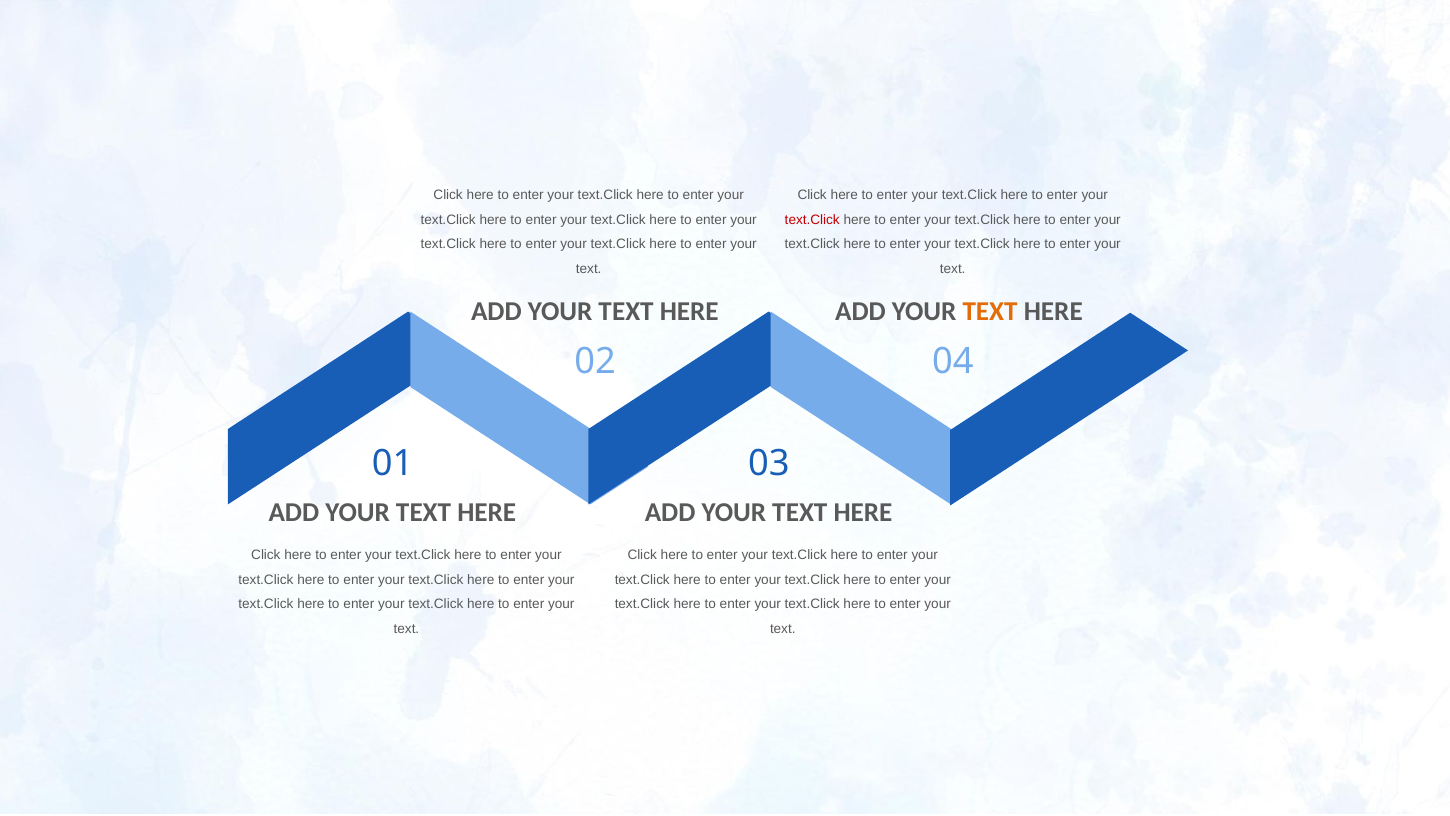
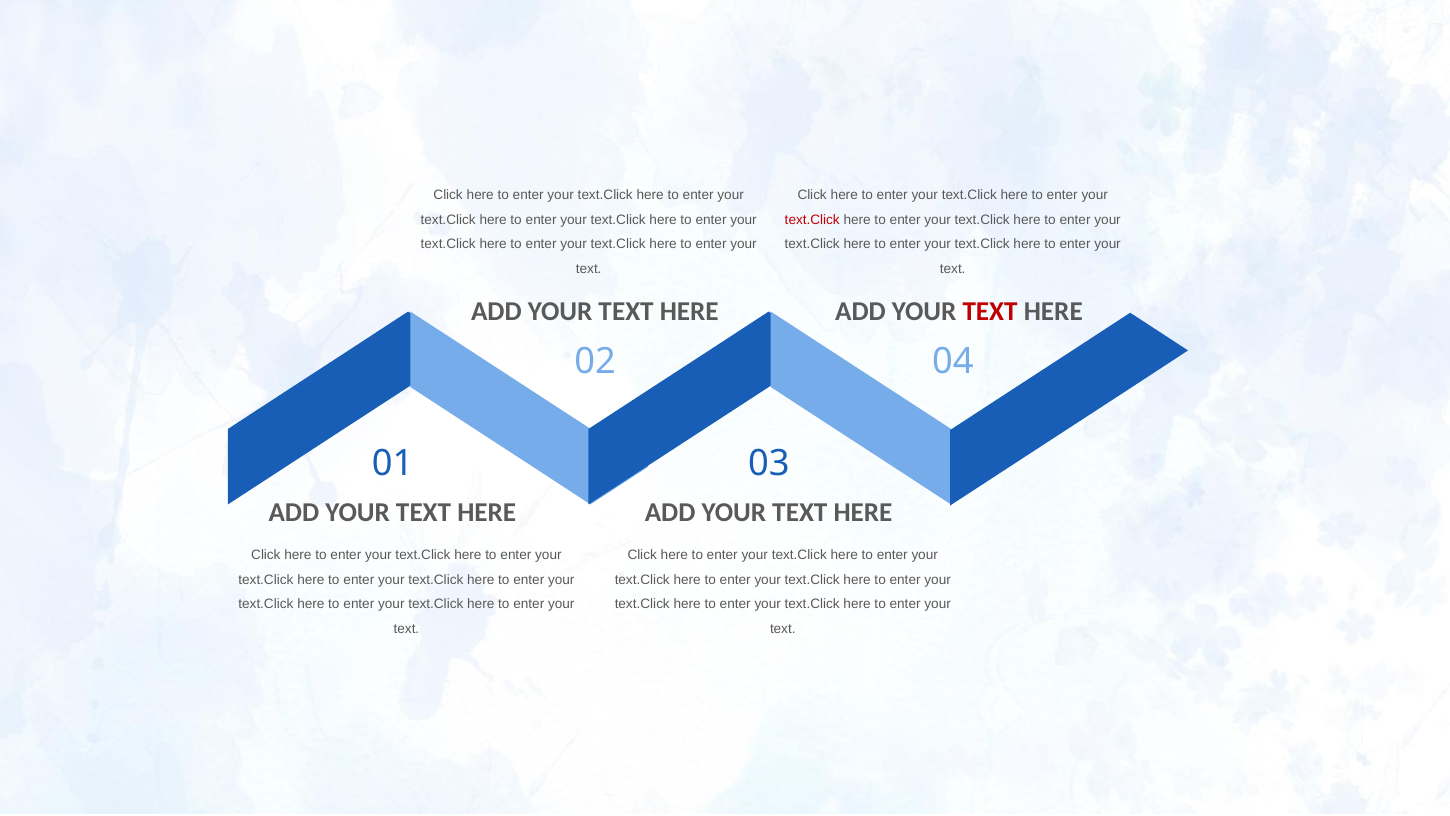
TEXT colour: orange -> red (990, 311)
